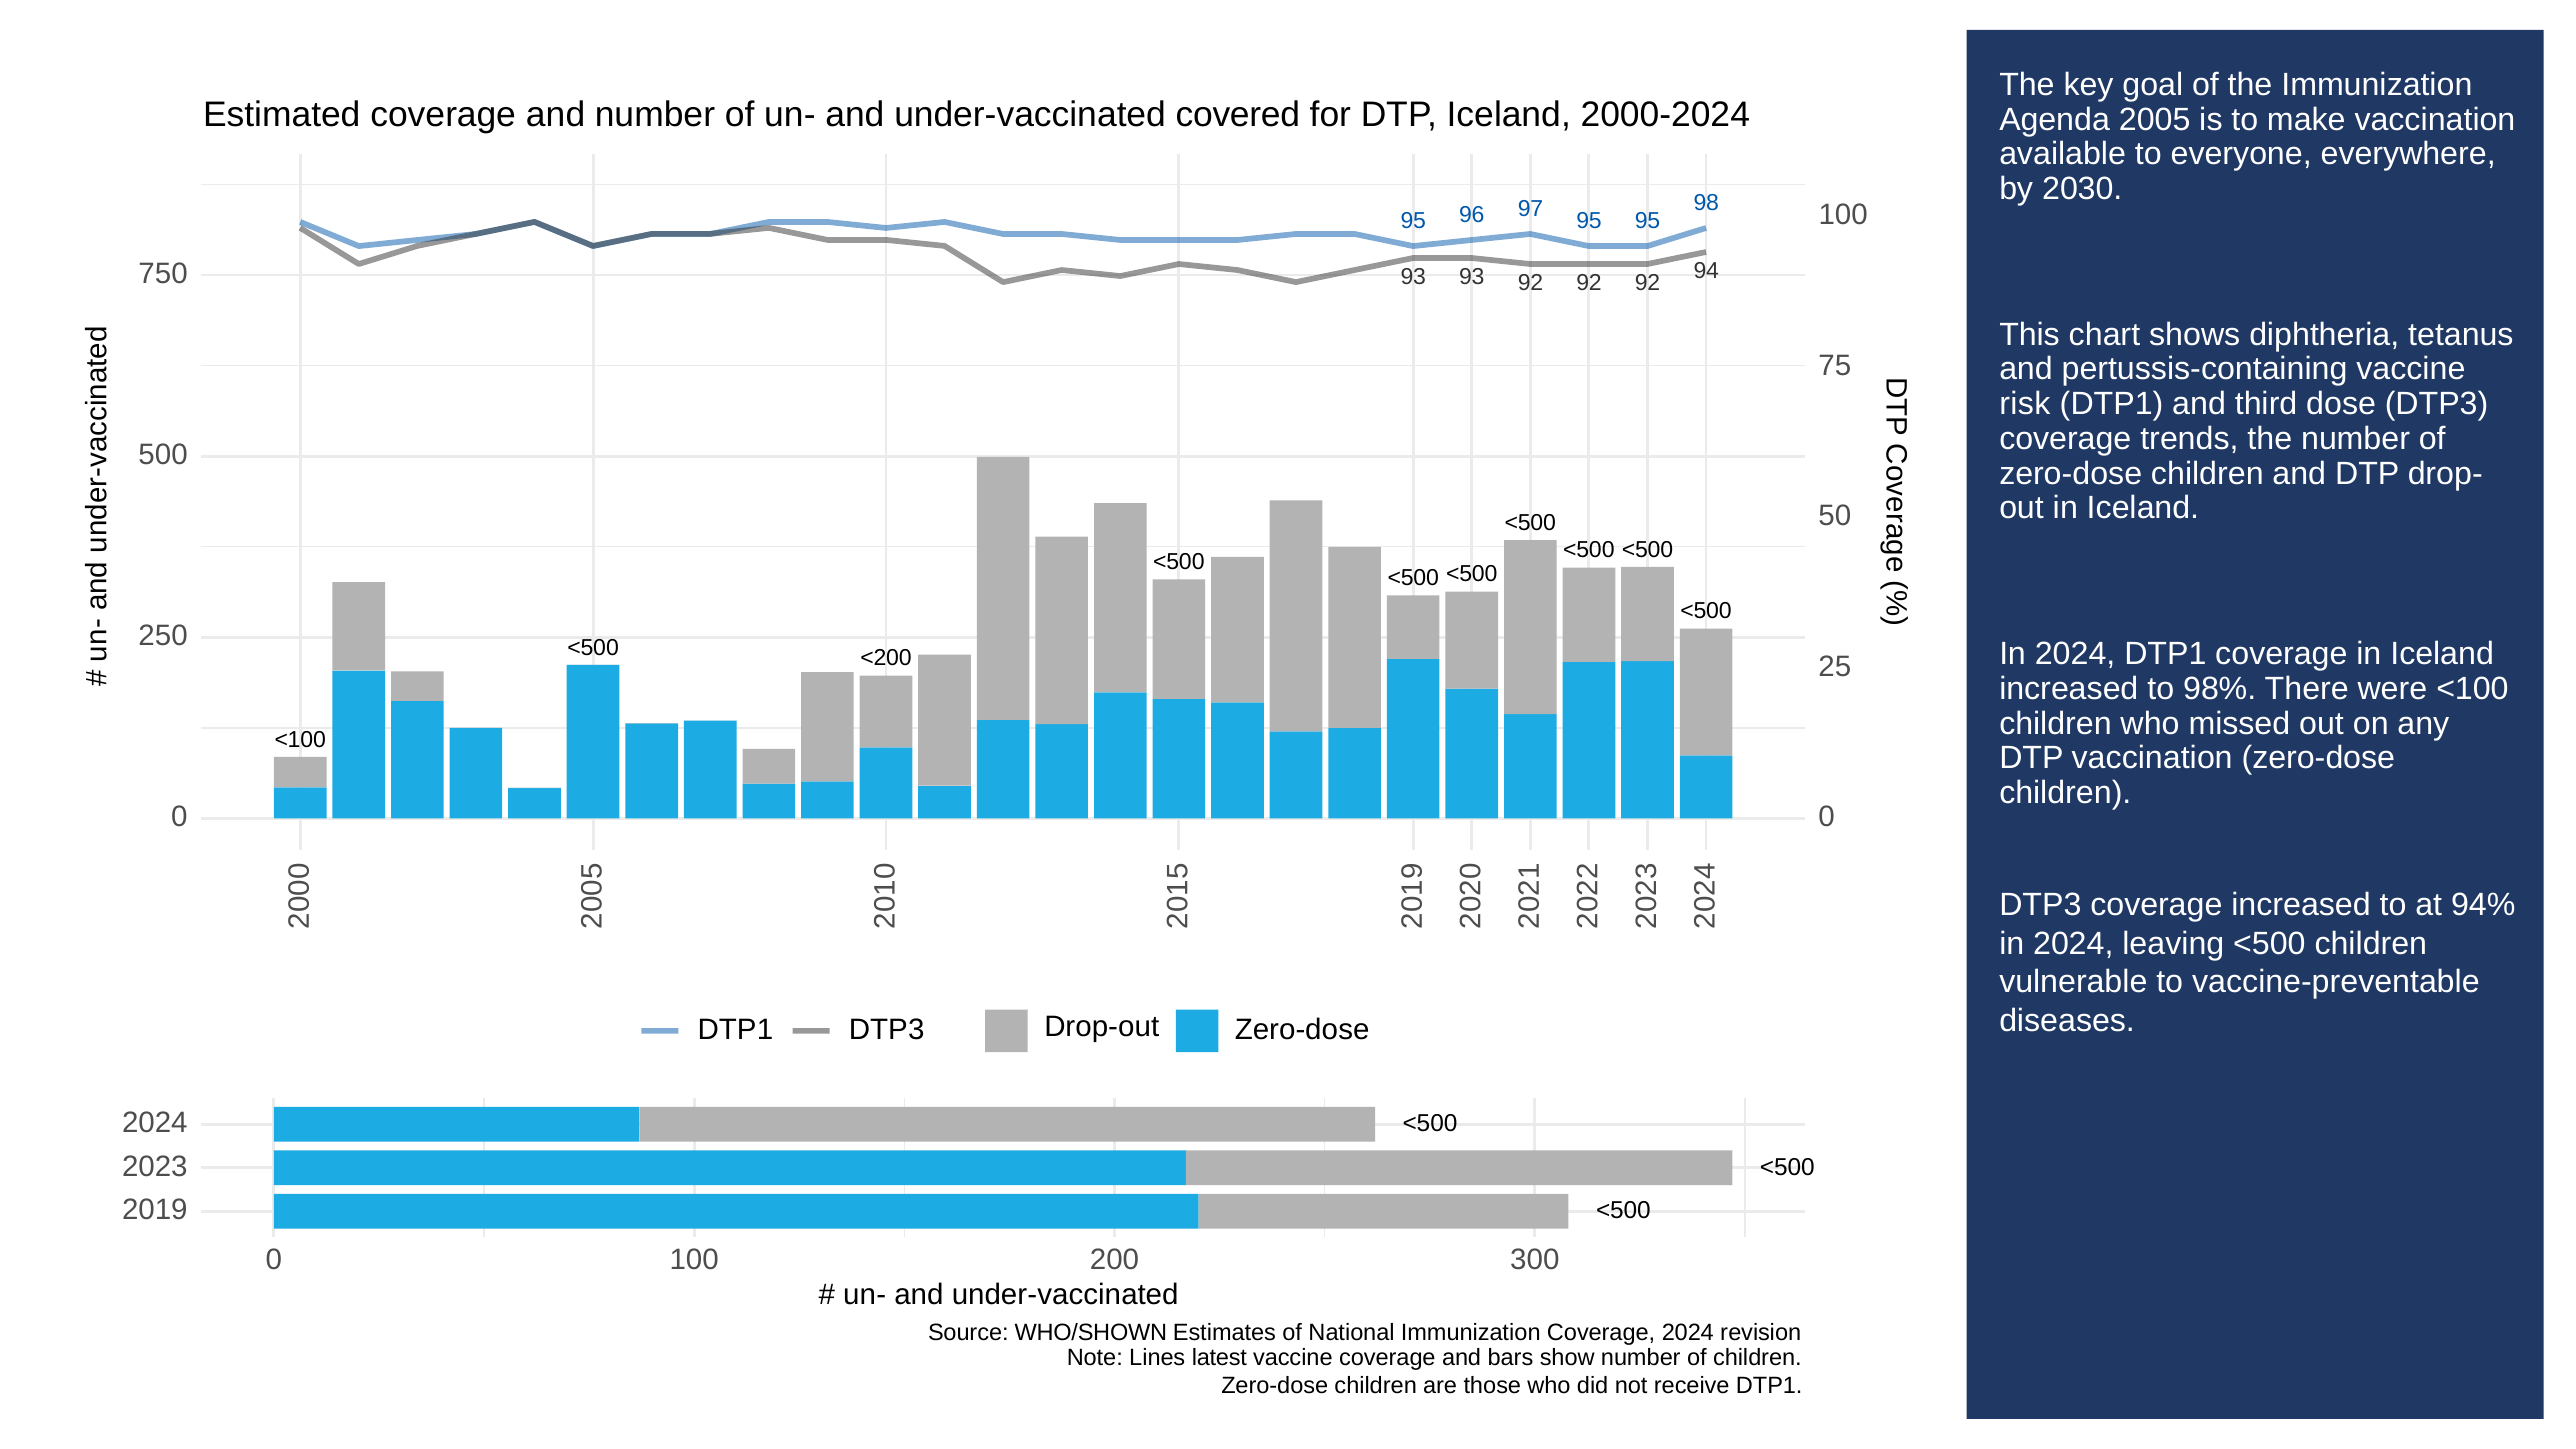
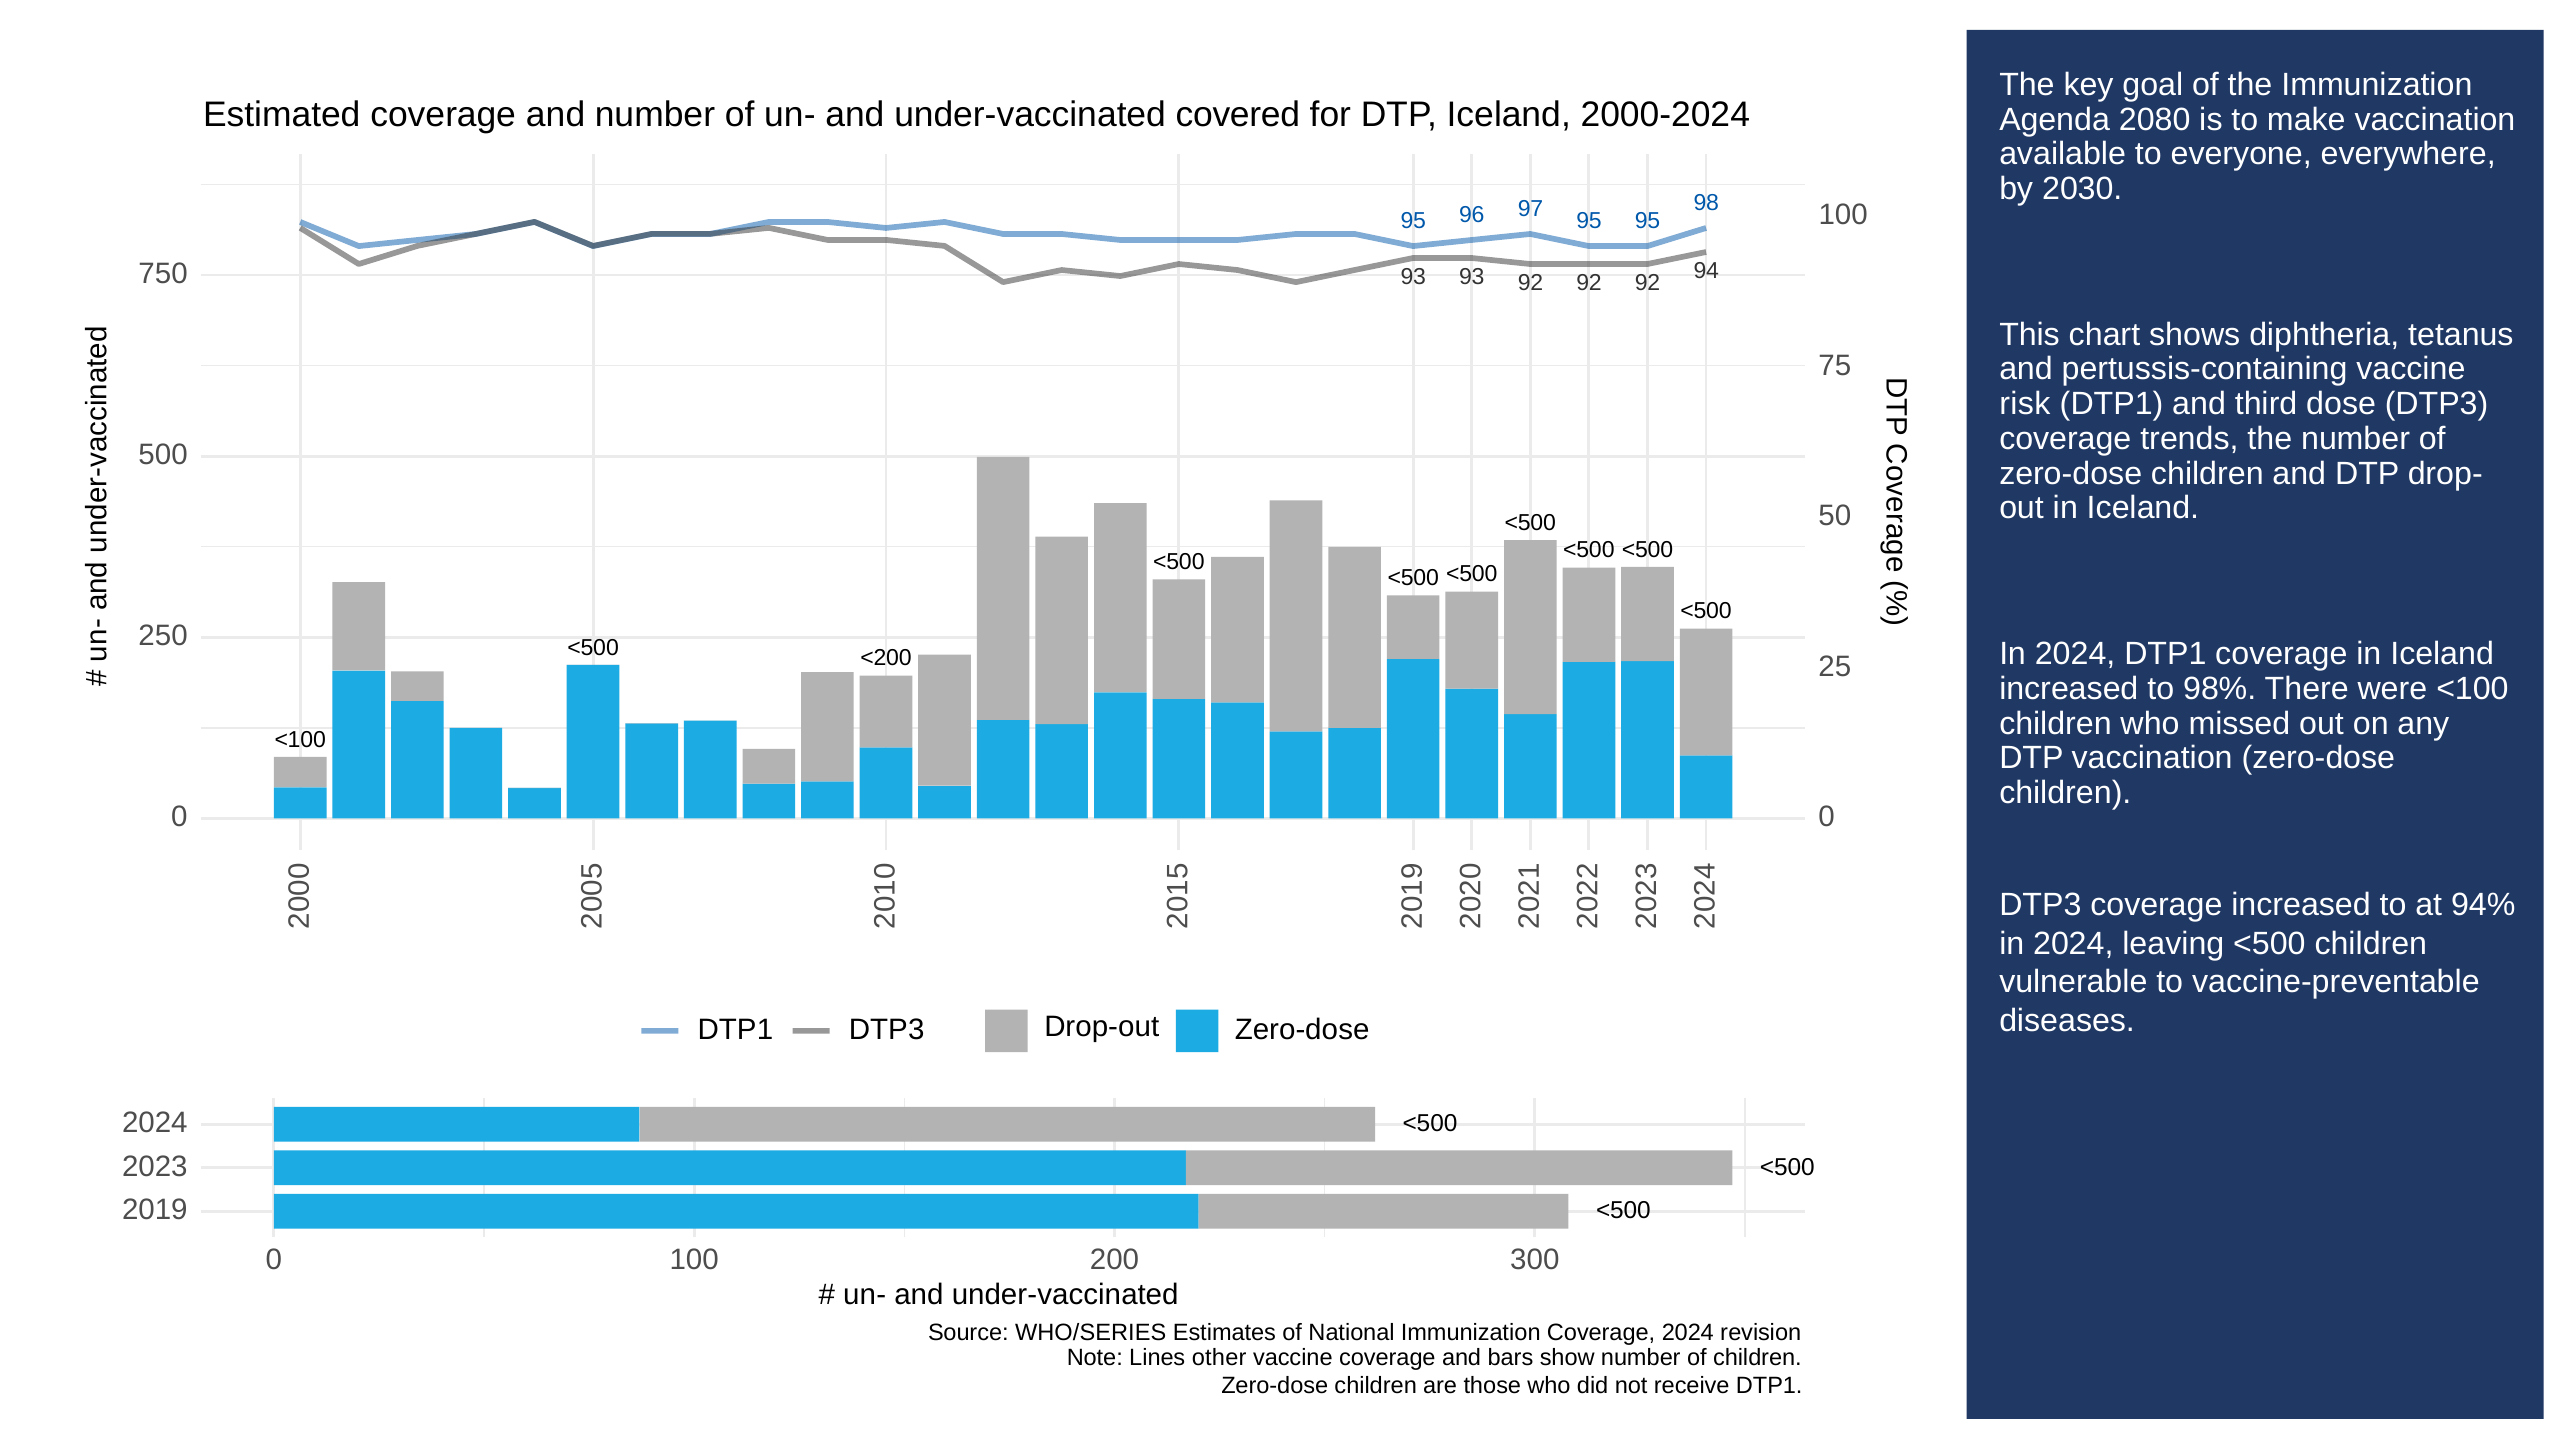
2005: 2005 -> 2080 (2155, 119)
WHO/SHOWN: WHO/SHOWN -> WHO/SERIES (1091, 1332)
latest: latest -> other (1219, 1358)
